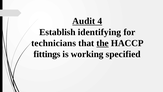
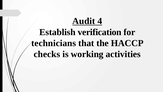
identifying: identifying -> verification (100, 32)
the underline: present -> none (103, 43)
fittings: fittings -> checks (47, 54)
specified: specified -> activities (123, 54)
